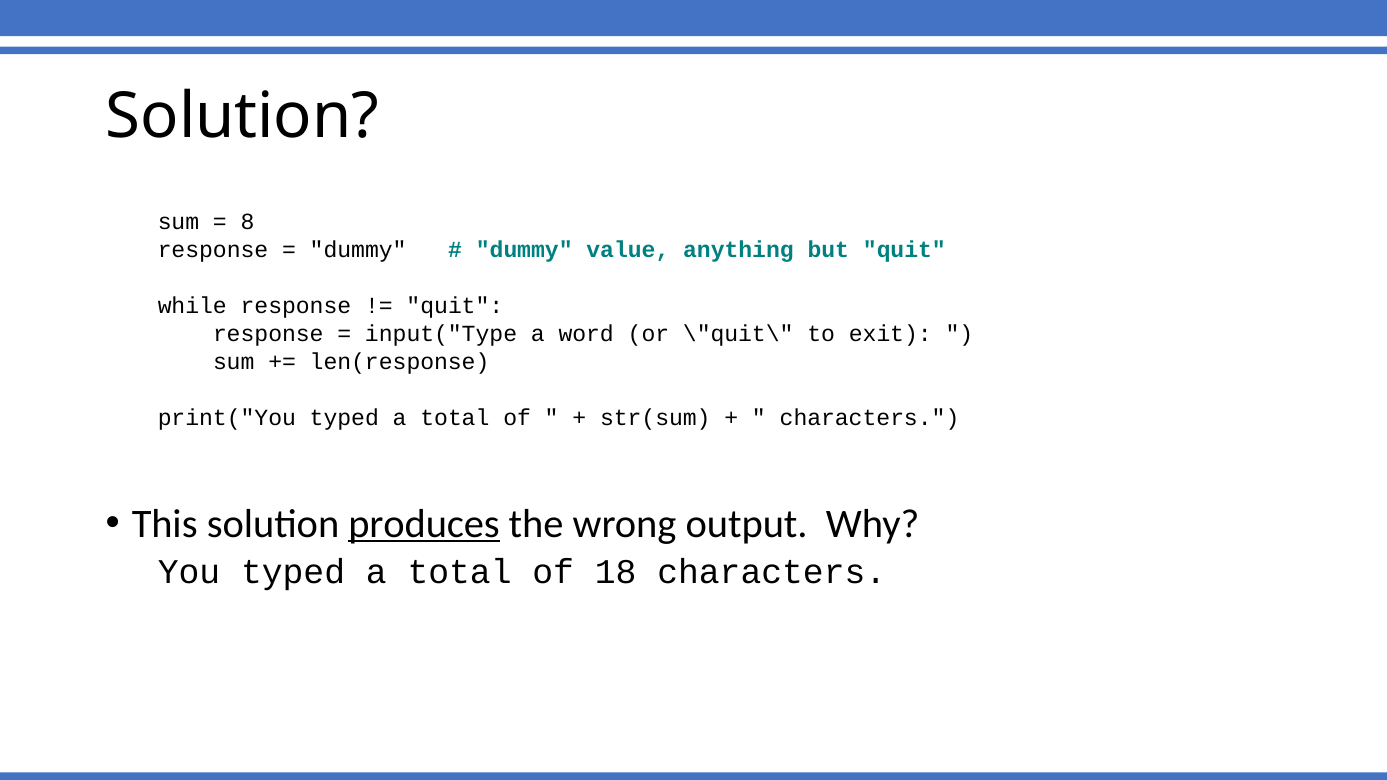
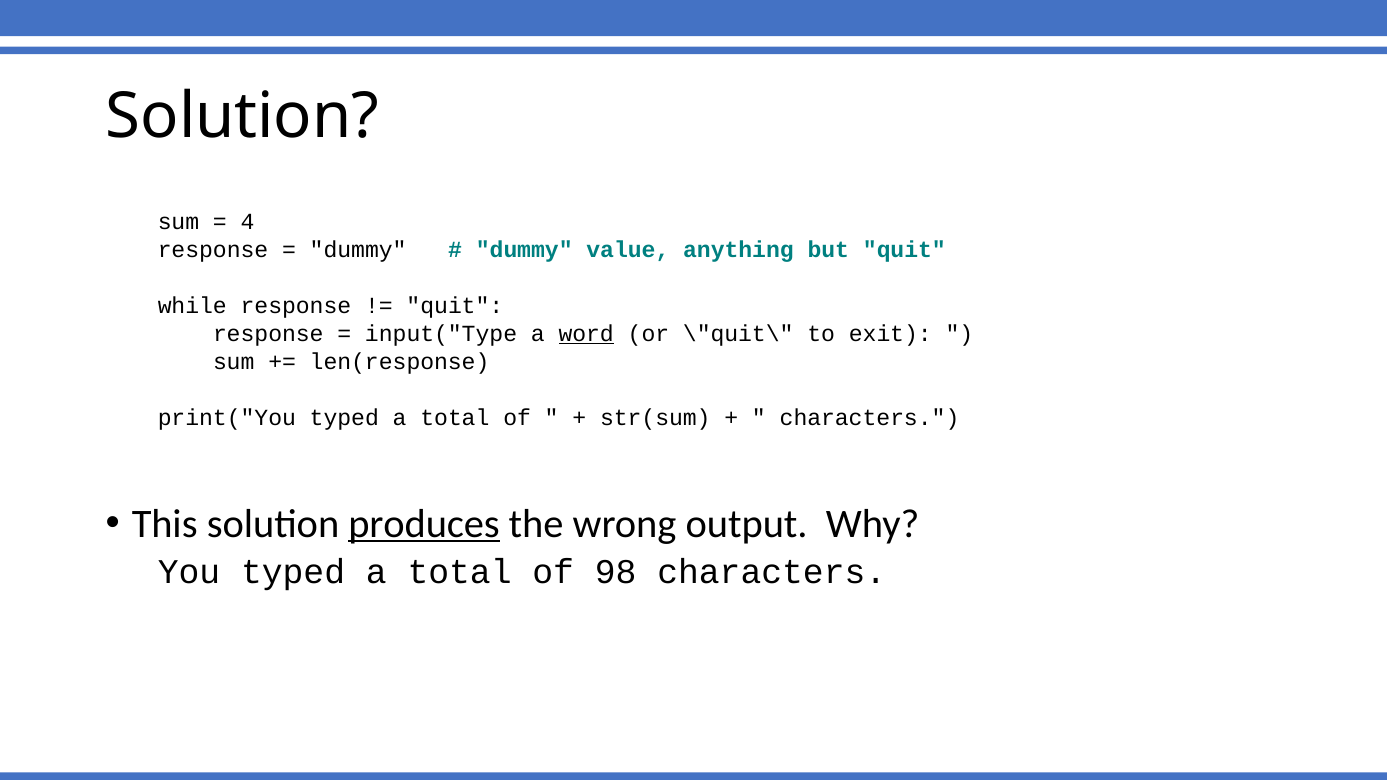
8: 8 -> 4 (247, 222)
word underline: none -> present (586, 334)
18: 18 -> 98 (616, 572)
